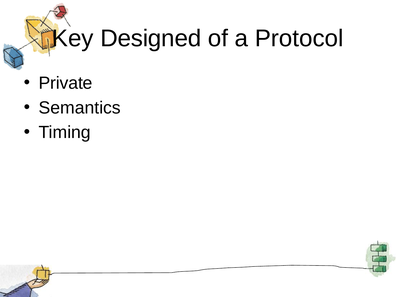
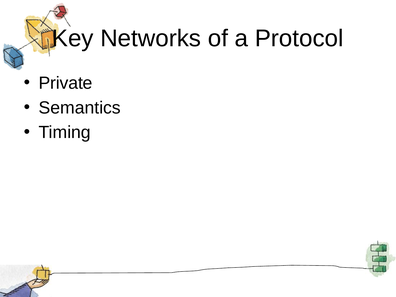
Designed: Designed -> Networks (151, 38)
